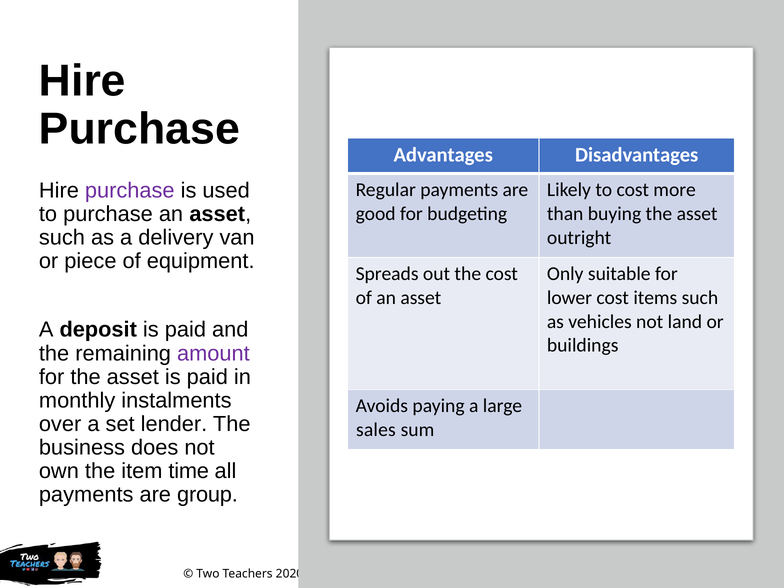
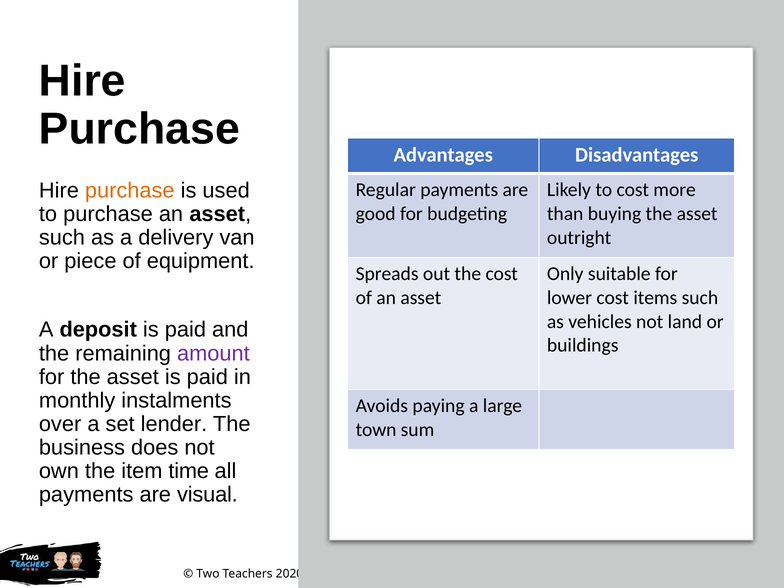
purchase colour: purple -> orange (130, 190)
sales: sales -> town (376, 430)
group: group -> visual (207, 494)
